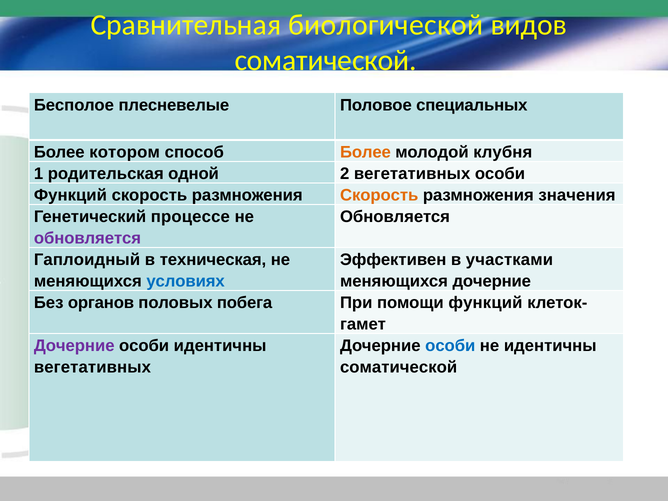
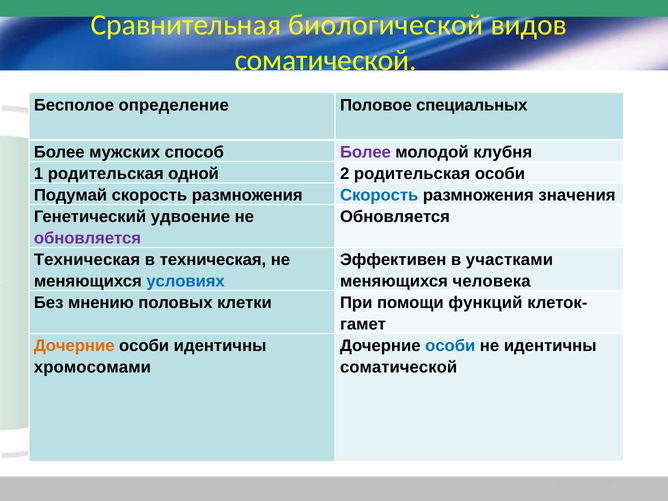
плесневелые: плесневелые -> определение (174, 105)
котором: котором -> мужских (125, 152)
Более colour: orange -> purple (365, 152)
2 вегетативных: вегетативных -> родительская (412, 174)
Функций: Функций -> Подумай (71, 195)
Скорость colour: orange -> blue (379, 195)
процессе: процессе -> удвоение (190, 217)
Гаплоидный: Гаплоидный -> Техническая (87, 260)
меняющихся дочерние: дочерние -> человека (492, 281)
органов: органов -> мнению (101, 303)
побега: побега -> клетки (245, 303)
Дочерние colour: purple -> orange (74, 346)
вегетативных: вегетативных -> хромосомами (92, 367)
